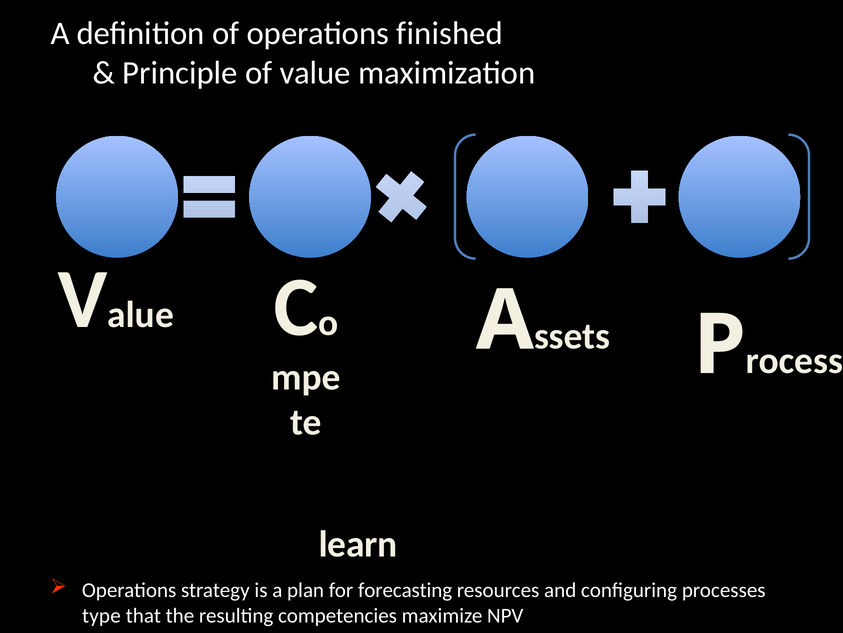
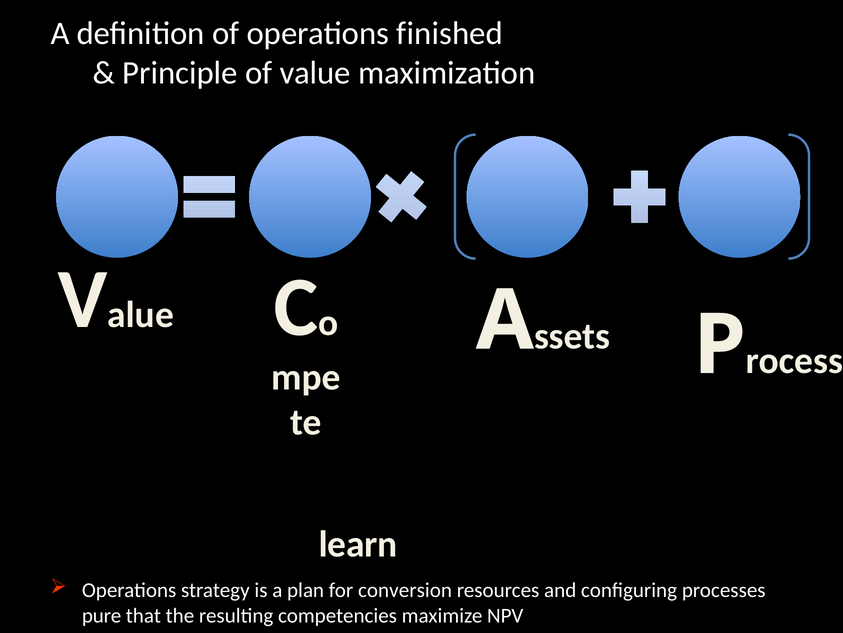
forecasting: forecasting -> conversion (405, 590)
type: type -> pure (102, 615)
